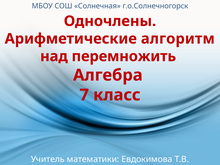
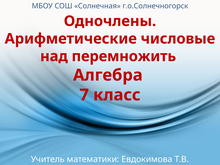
алгоритм: алгоритм -> числовые (178, 39)
